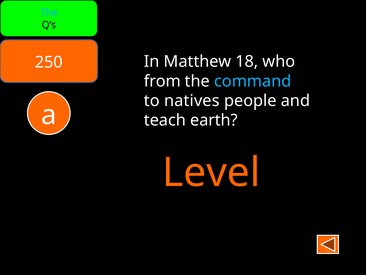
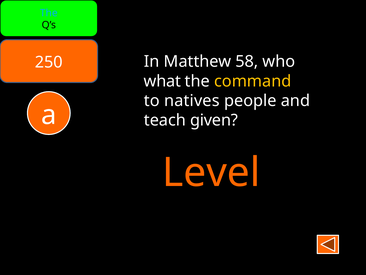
18: 18 -> 58 (247, 61)
from: from -> what (162, 81)
command colour: light blue -> yellow (253, 81)
earth: earth -> given (214, 120)
